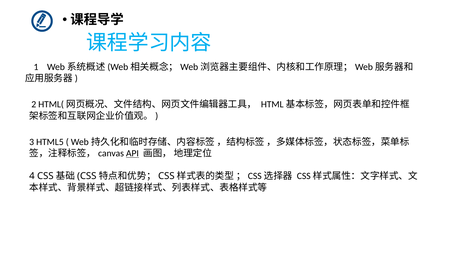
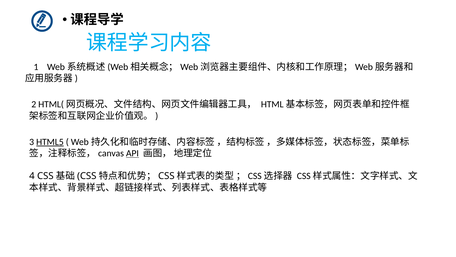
HTML5 underline: none -> present (50, 142)
